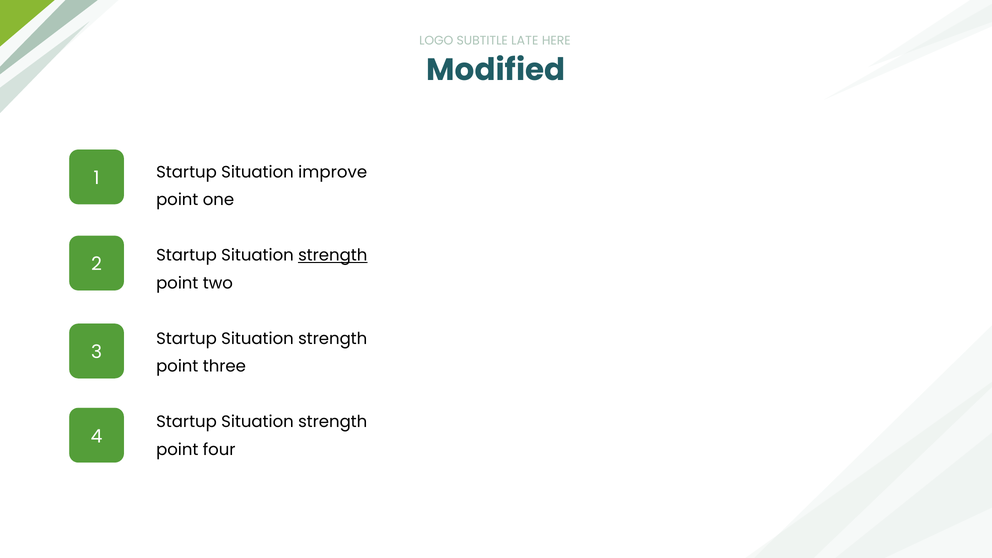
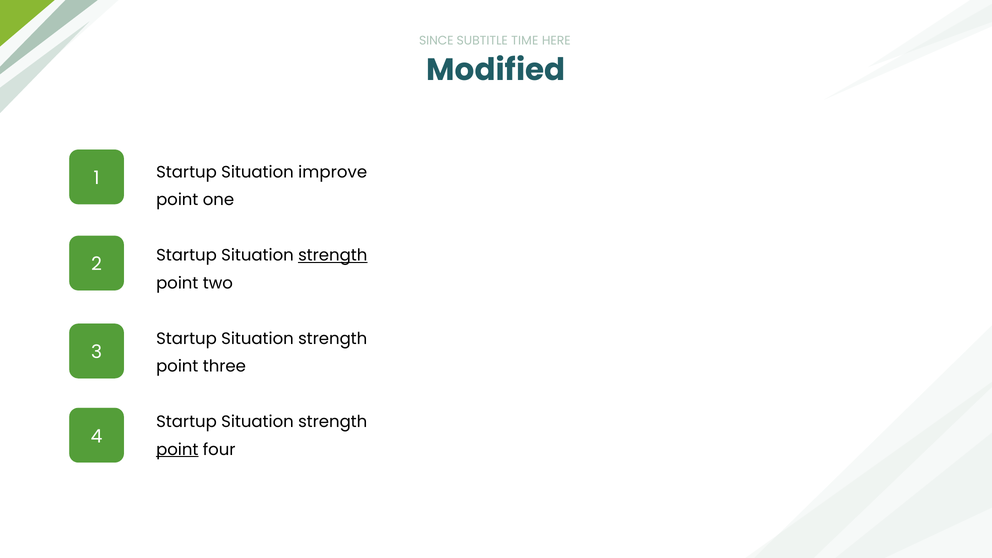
LOGO: LOGO -> SINCE (436, 41)
LATE: LATE -> TIME (525, 41)
point underline: none -> present (177, 450)
